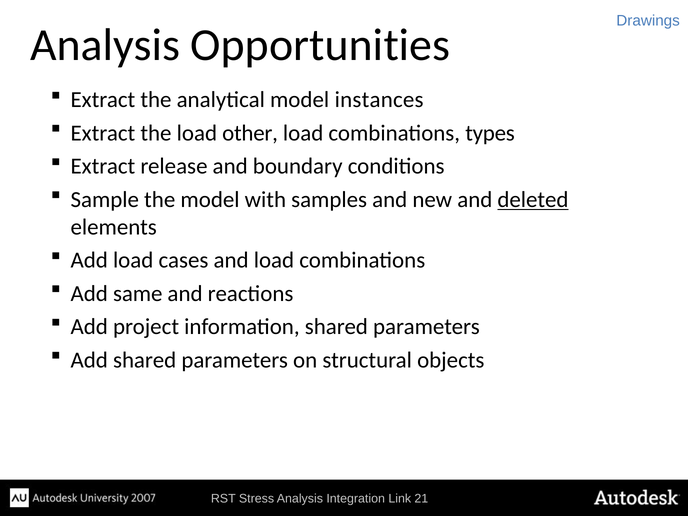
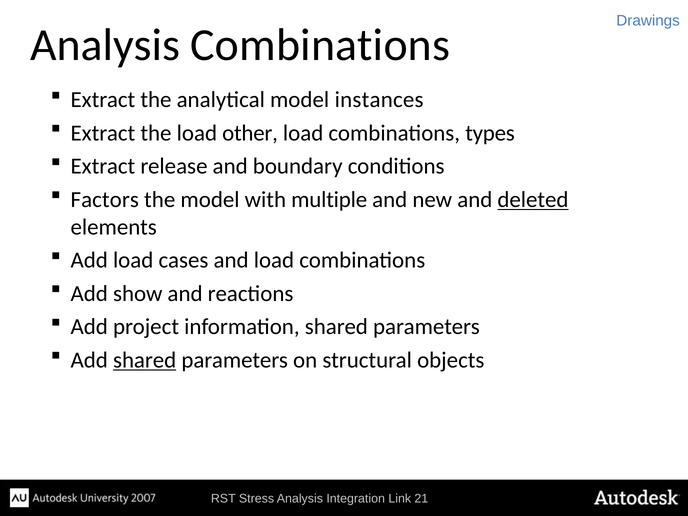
Analysis Opportunities: Opportunities -> Combinations (320, 45)
Sample: Sample -> Factors (105, 200)
samples: samples -> multiple (329, 200)
same: same -> show (138, 294)
shared underline: none -> present (145, 360)
